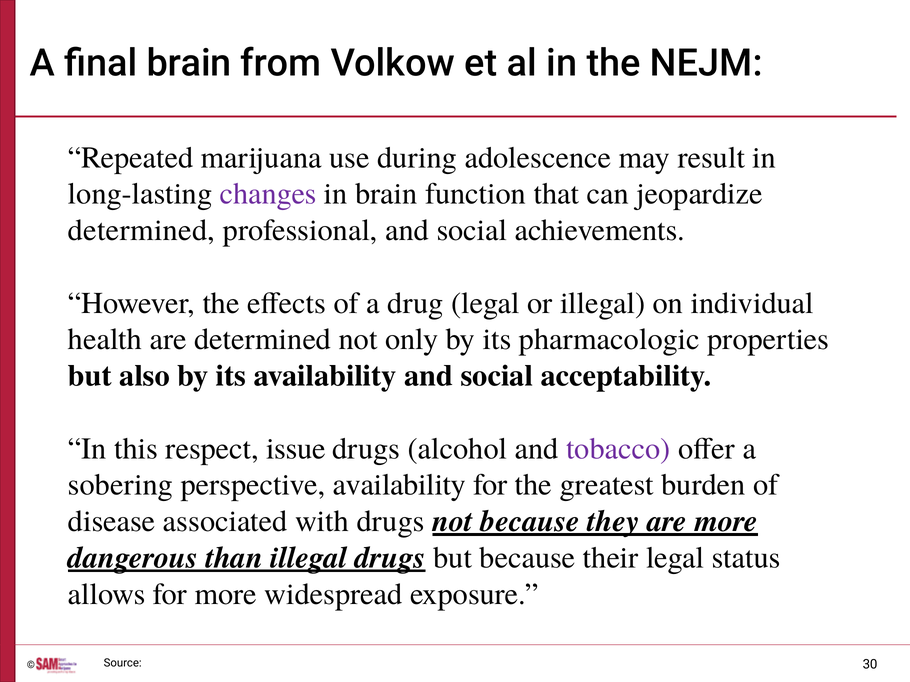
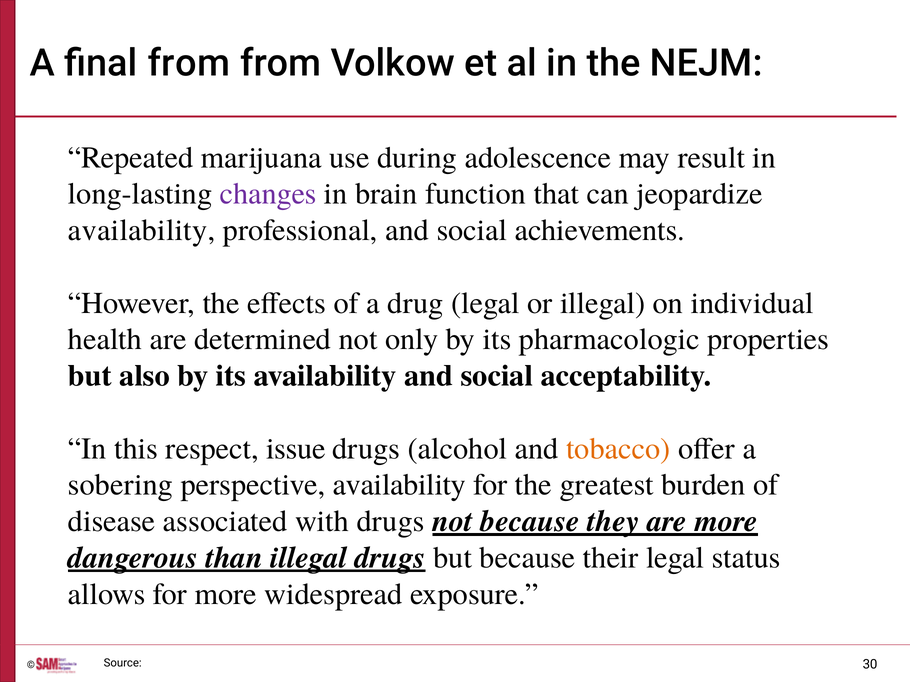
final brain: brain -> from (189, 63)
determined: determined -> availability (142, 230)
tobacco colour: purple -> orange (618, 449)
